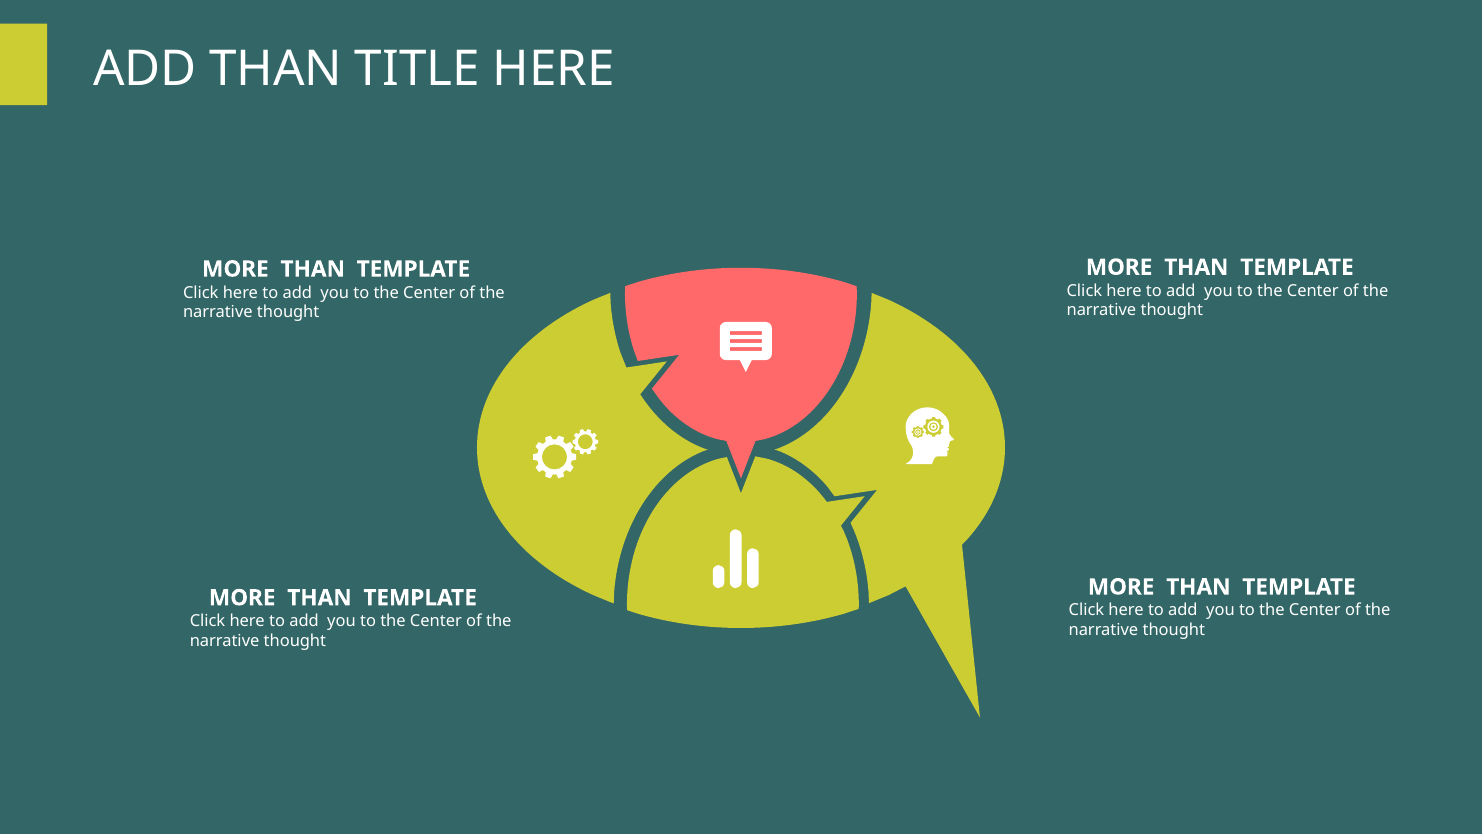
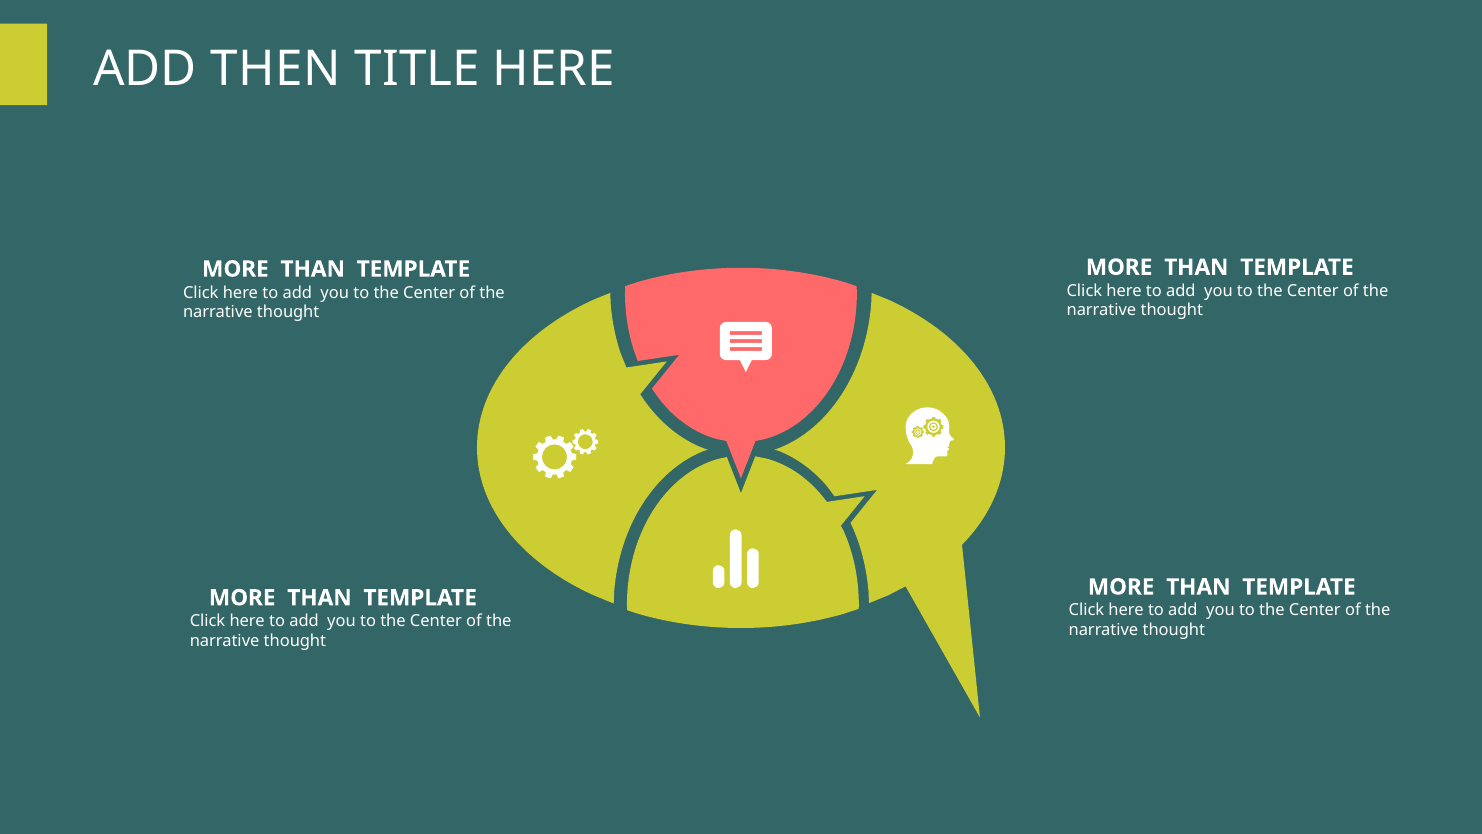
ADD THAN: THAN -> THEN (276, 69)
